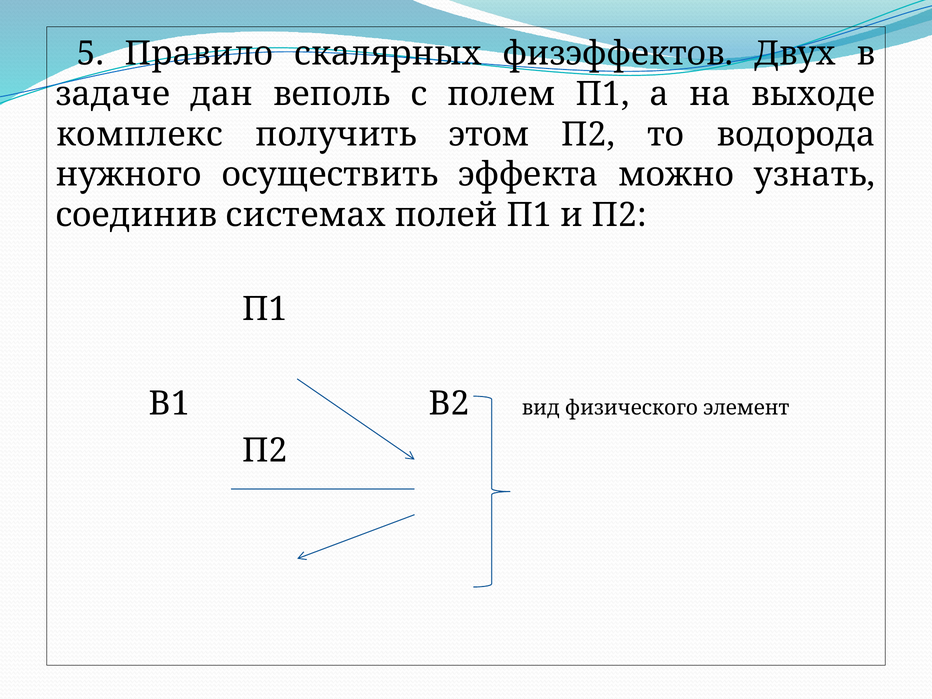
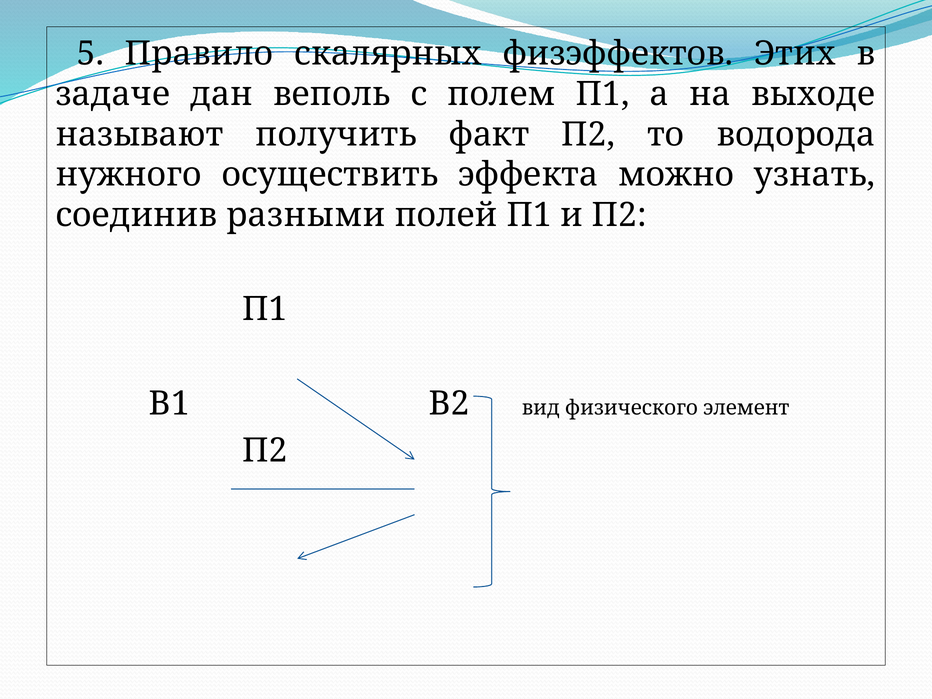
Двух: Двух -> Этих (795, 54)
комплекс: комплекс -> называют (140, 134)
этом: этом -> факт (489, 134)
системах: системах -> разными (306, 215)
